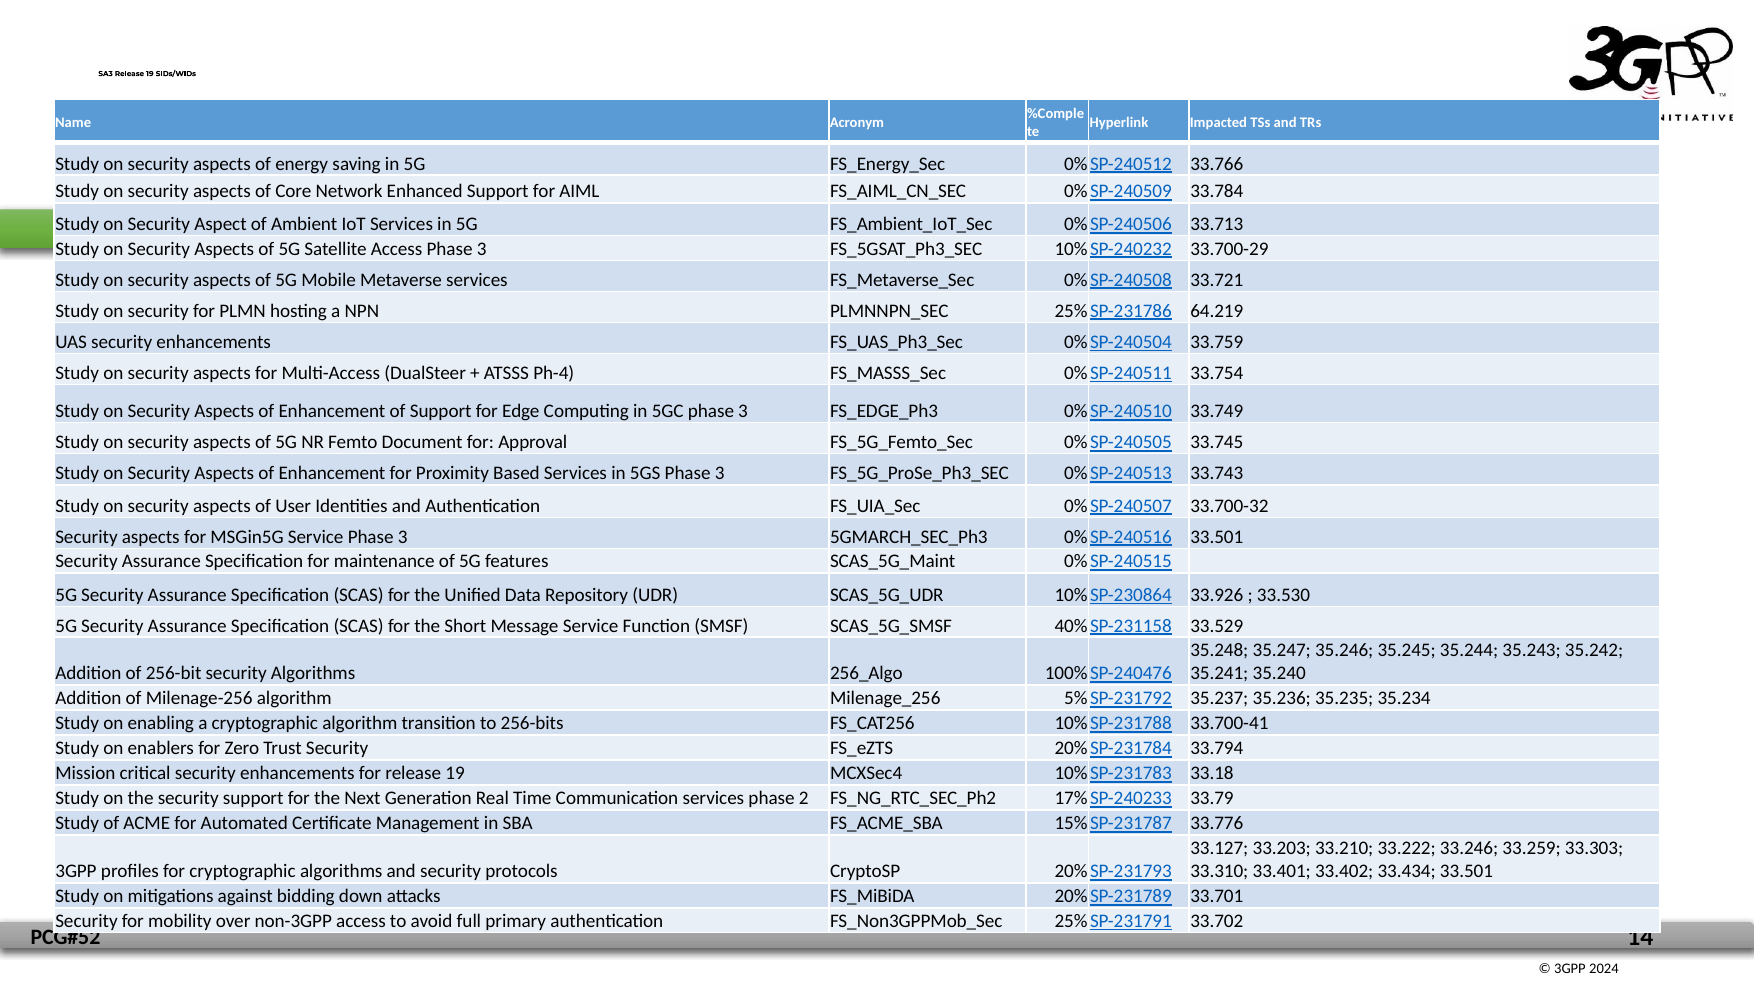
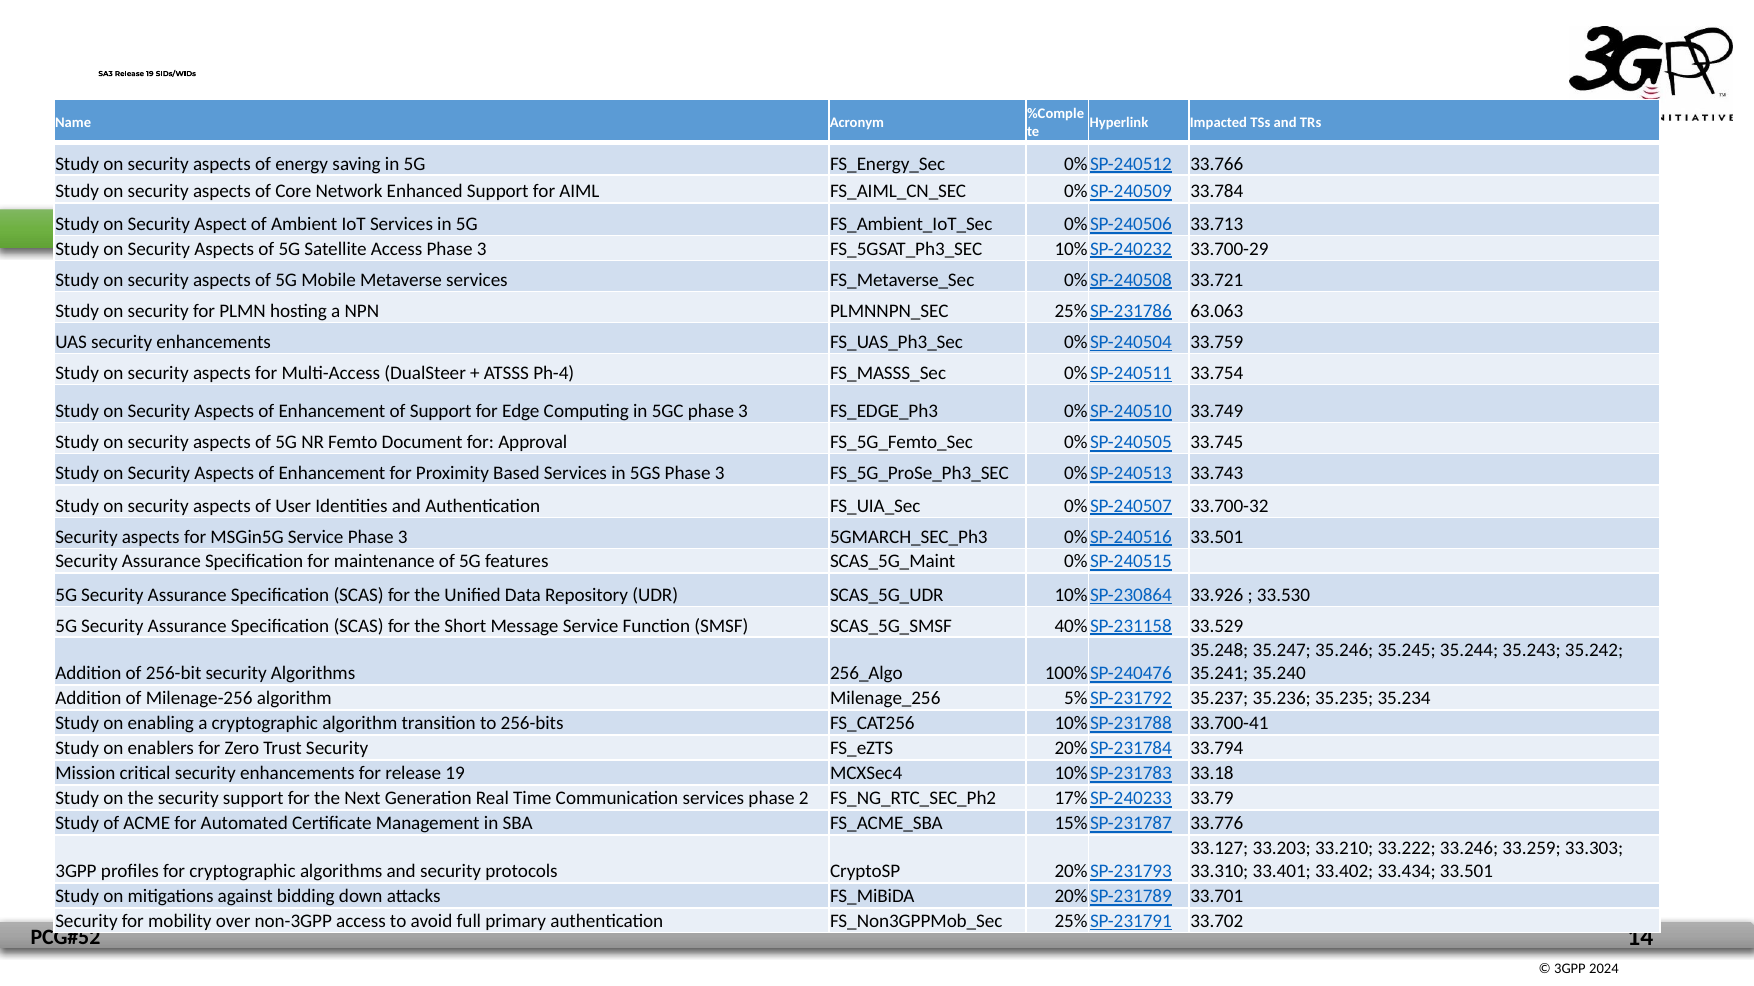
64.219: 64.219 -> 63.063 (1217, 311)
